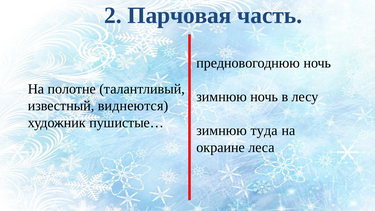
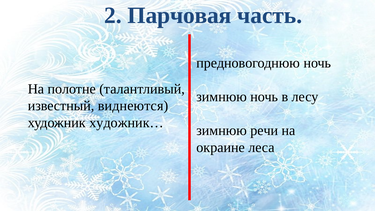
пушистые…: пушистые… -> художник… (127, 123)
туда: туда -> речи (264, 131)
